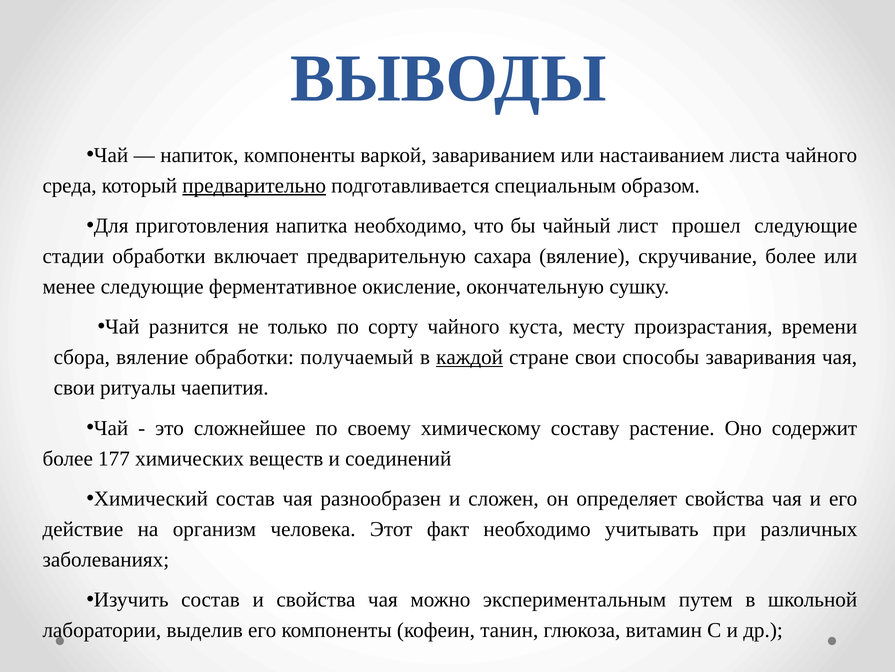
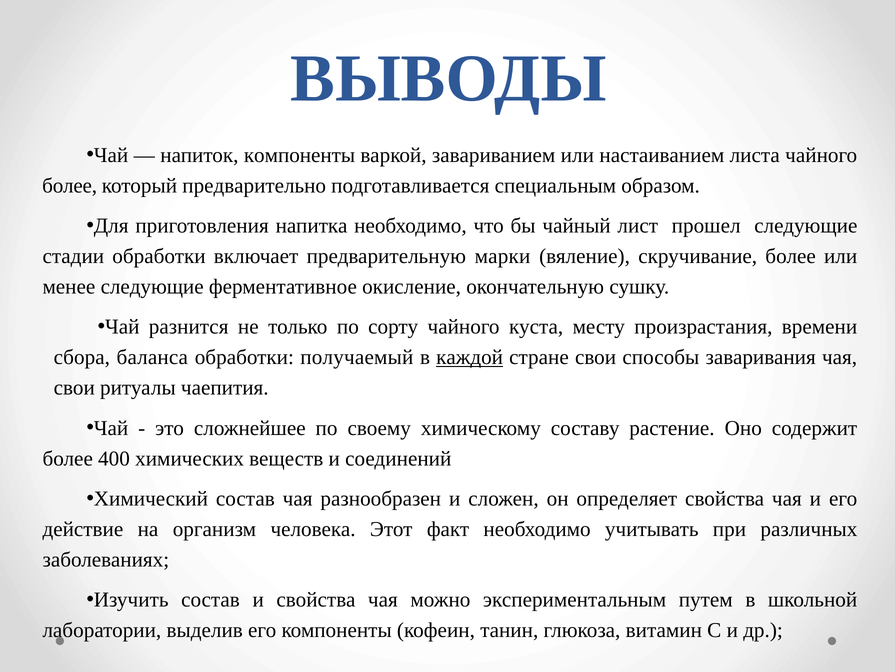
среда: среда -> более (70, 185)
предварительно underline: present -> none (254, 185)
сахара: сахара -> марки (502, 256)
сбора вяление: вяление -> баланса (152, 357)
177: 177 -> 400 (114, 458)
